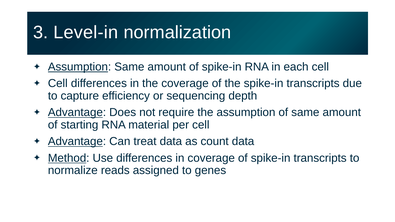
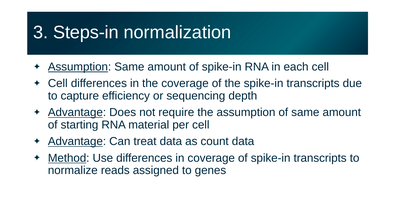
Level-in: Level-in -> Steps-in (86, 32)
